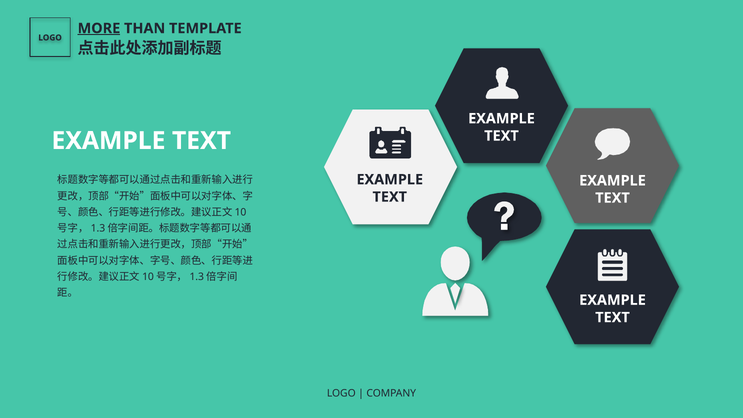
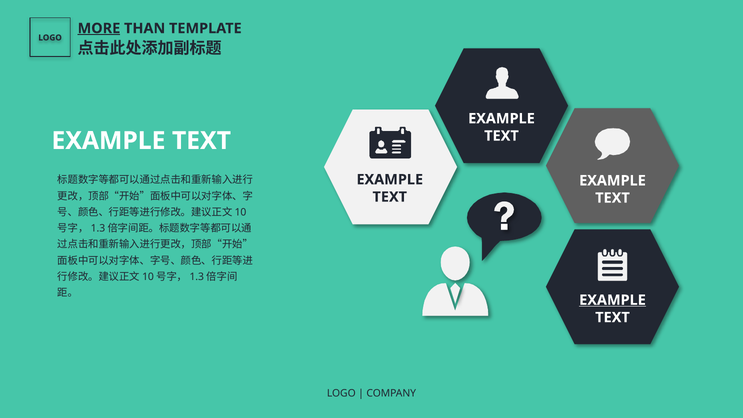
EXAMPLE underline: none -> present (612, 300)
